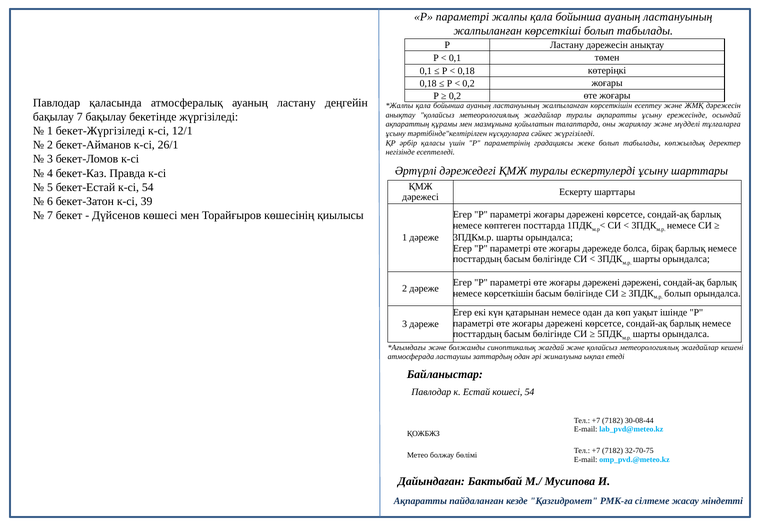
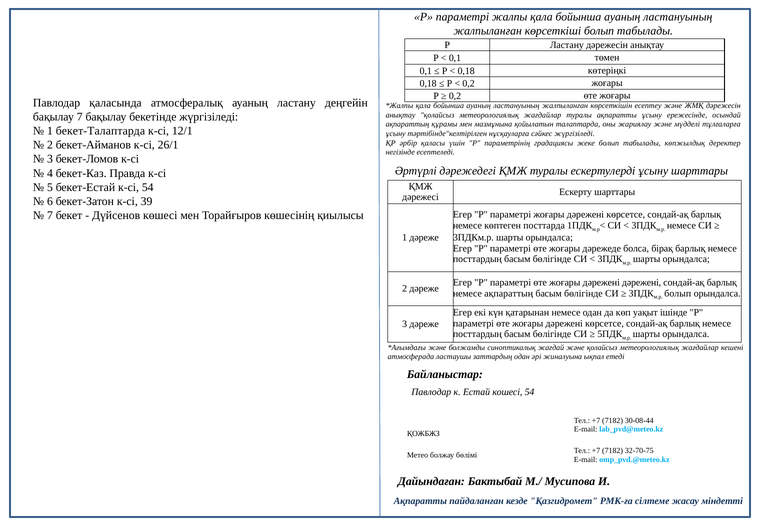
бекет-Жүргізіледі: бекет-Жүргізіледі -> бекет-Талаптарда (100, 131)
немесе көрсеткішін: көрсеткішін -> ақпараттың (509, 293)
